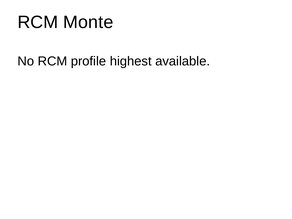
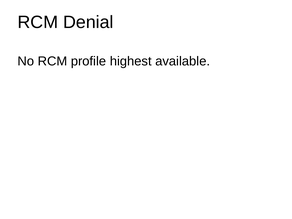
Monte: Monte -> Denial (88, 22)
